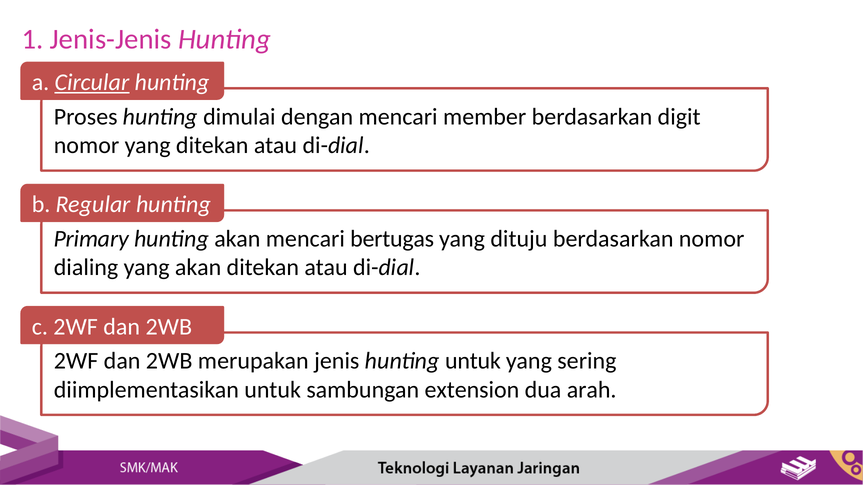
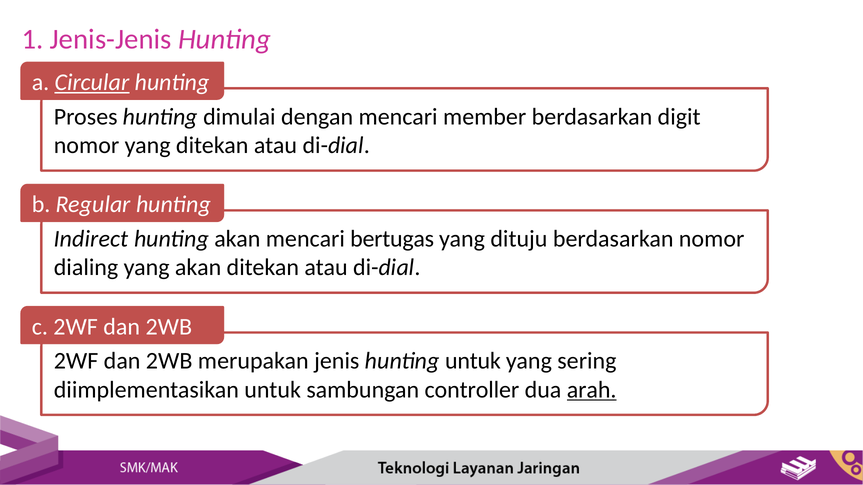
Primary: Primary -> Indirect (91, 239)
extension: extension -> controller (472, 390)
arah underline: none -> present (592, 390)
